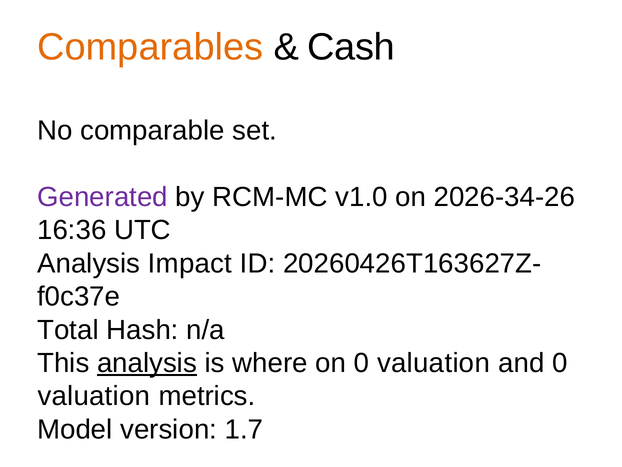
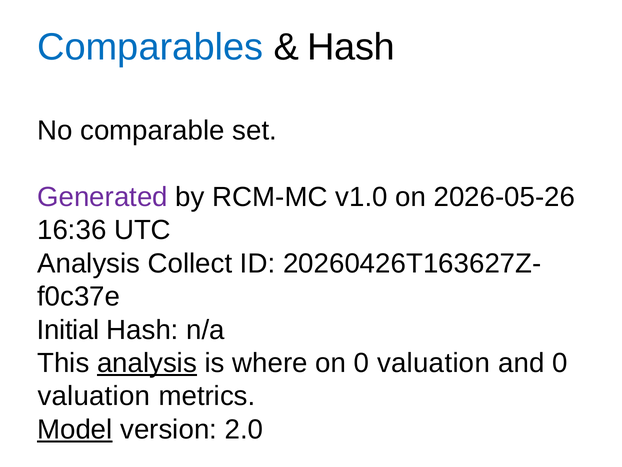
Comparables colour: orange -> blue (150, 47)
Cash: Cash -> Hash (351, 47)
2026-34-26: 2026-34-26 -> 2026-05-26 (504, 197)
Impact: Impact -> Collect (190, 263)
Total: Total -> Initial (68, 330)
Model underline: none -> present (75, 429)
1.7: 1.7 -> 2.0 (244, 429)
